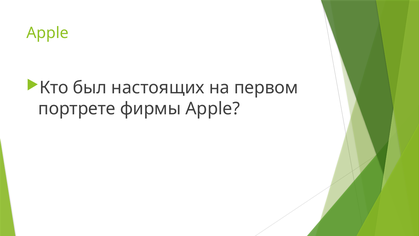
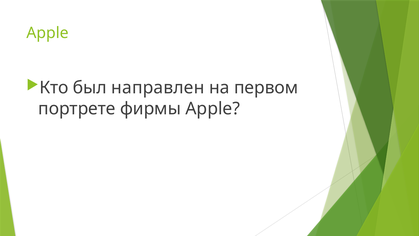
настоящих: настоящих -> направлен (158, 88)
